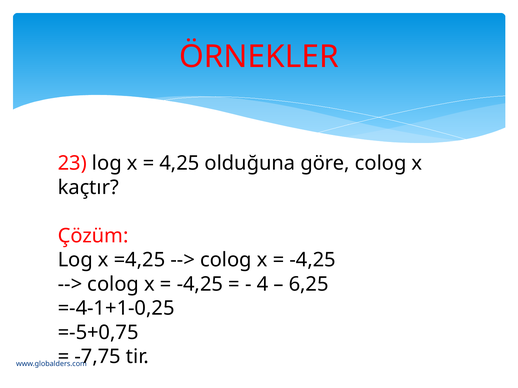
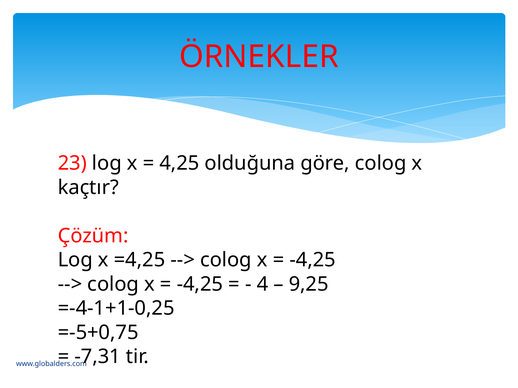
6,25: 6,25 -> 9,25 (309, 284)
-7,75: -7,75 -> -7,31 (98, 357)
